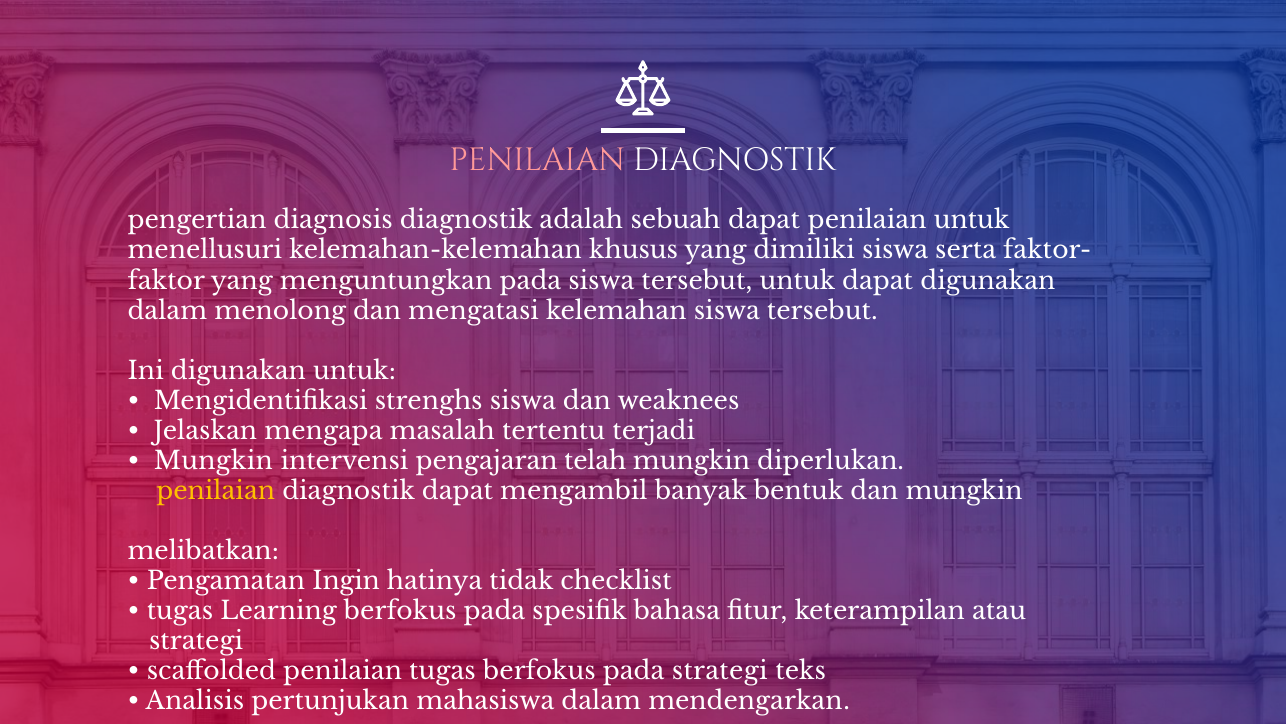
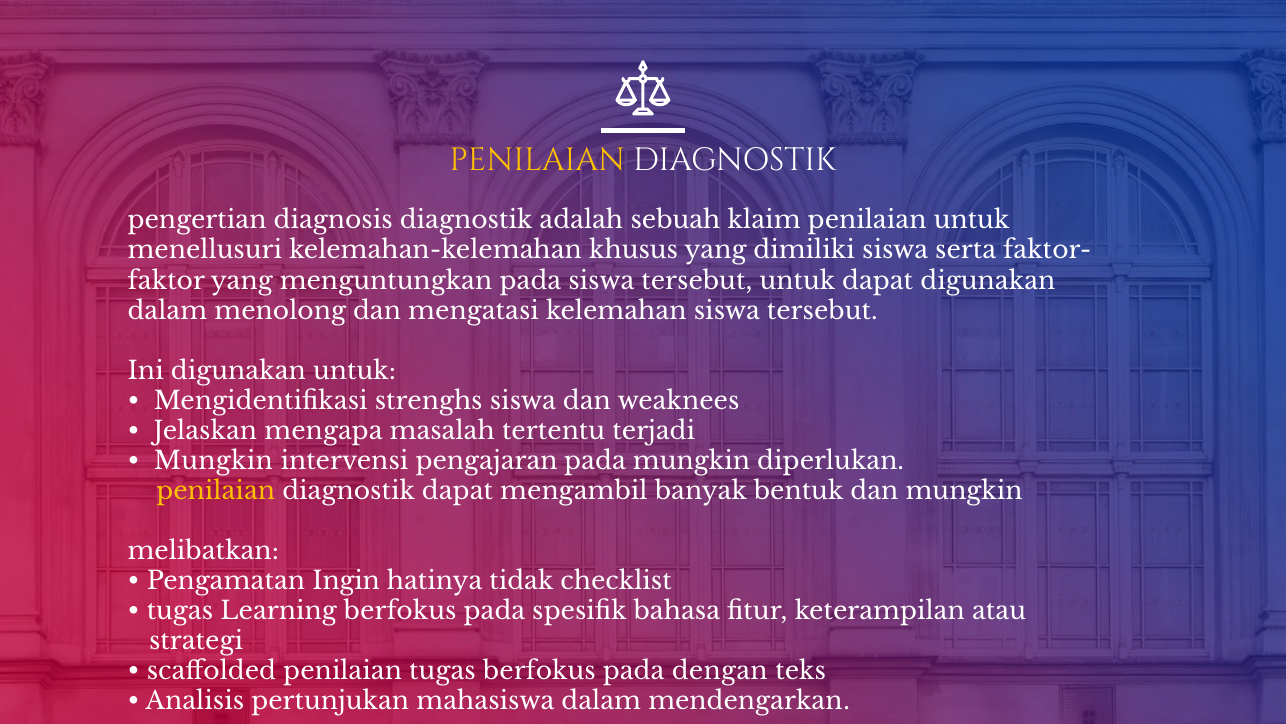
PENILAIAN colour: pink -> yellow (537, 160)
sebuah dapat: dapat -> klaim (764, 220)
pengajaran telah: telah -> pada (595, 461)
pada strategi: strategi -> dengan (720, 671)
